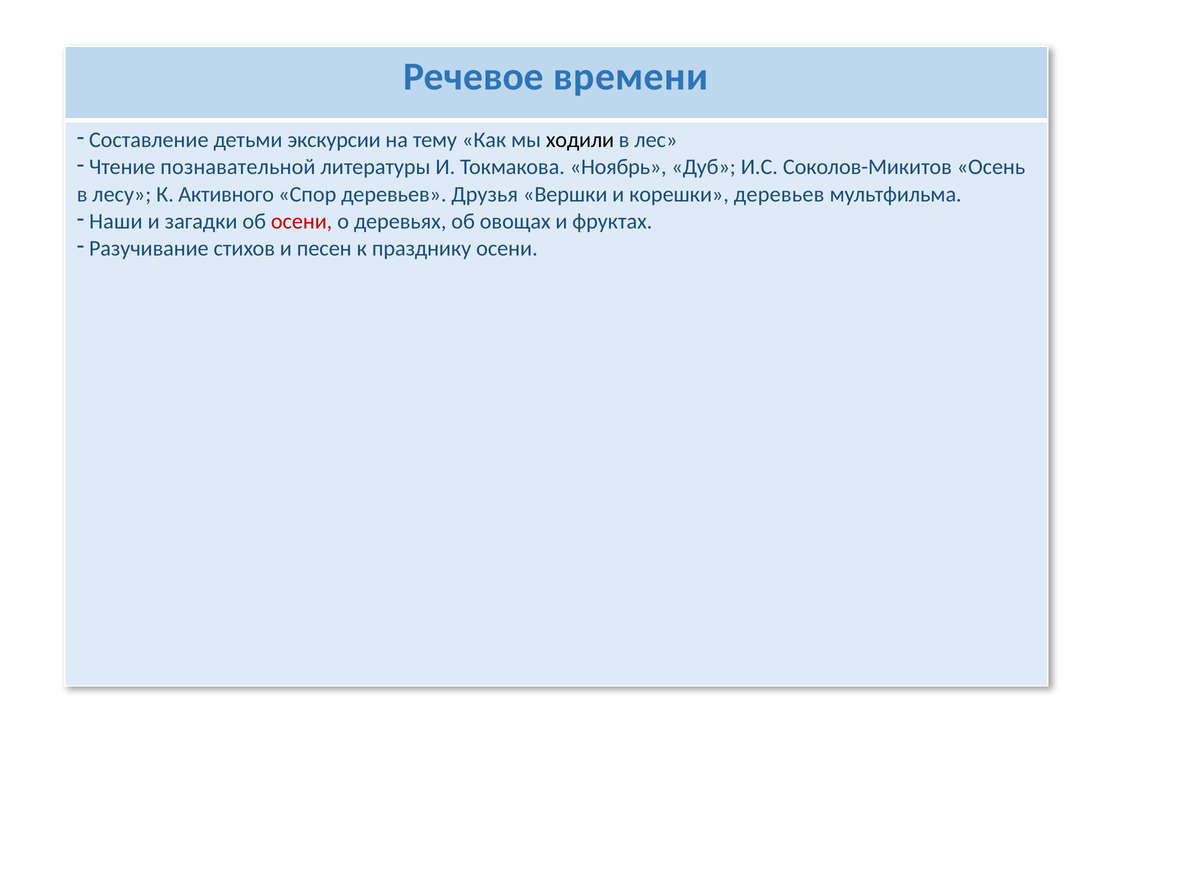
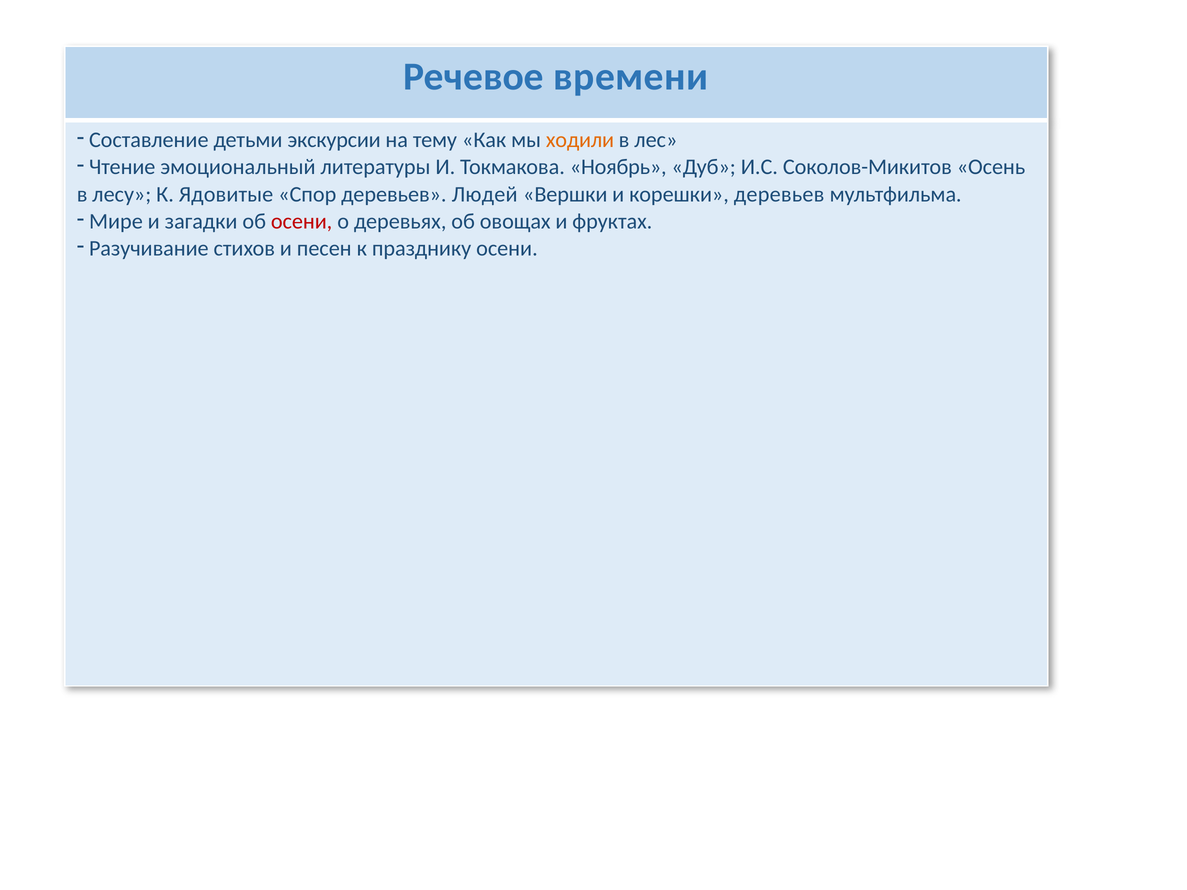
ходили colour: black -> orange (580, 140)
познавательной: познавательной -> эмоциональный (238, 167)
Активного: Активного -> Ядовитые (226, 194)
Друзья: Друзья -> Людей (485, 194)
Наши: Наши -> Мире (116, 221)
